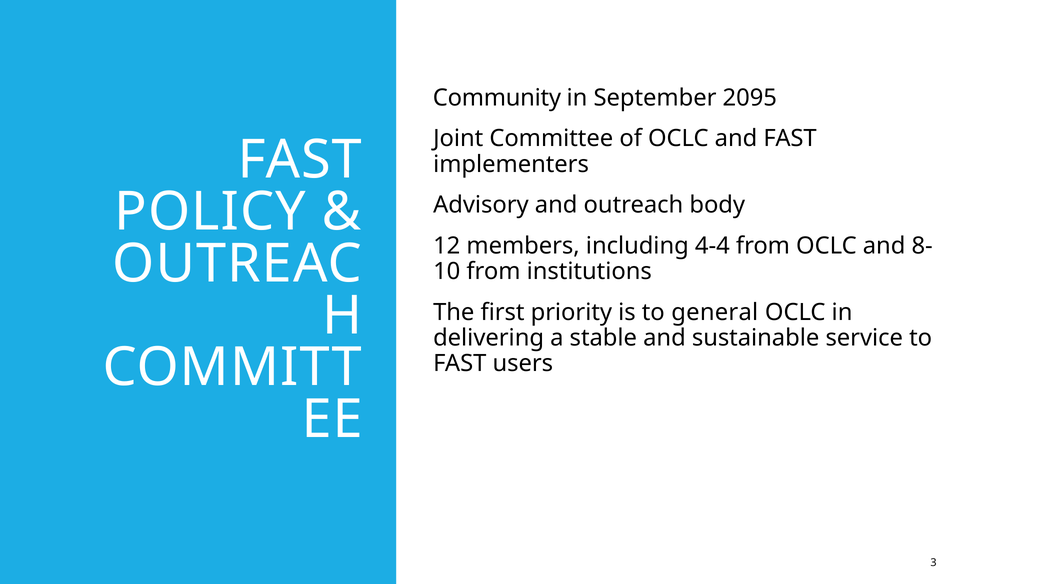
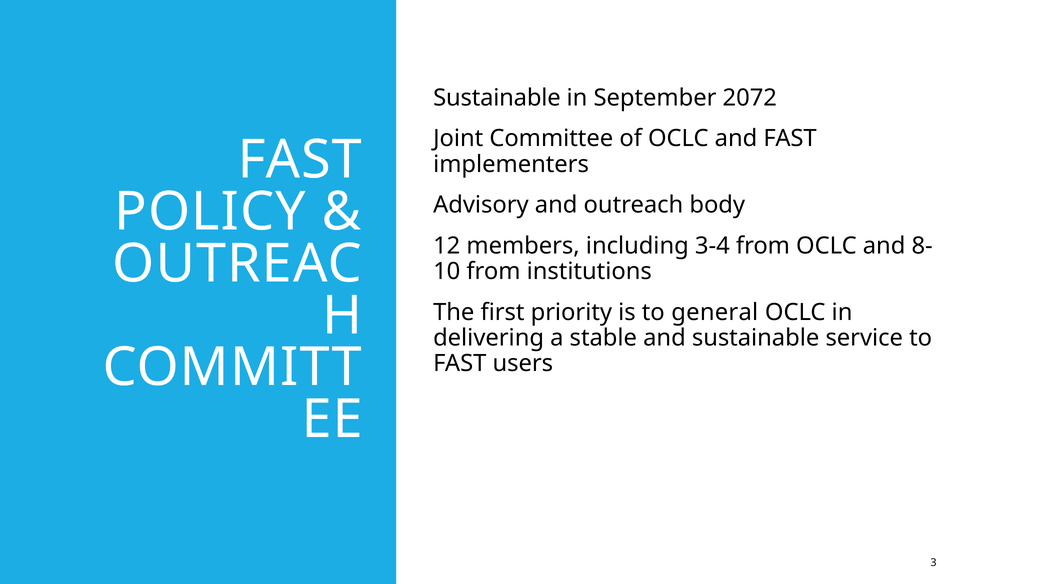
Community: Community -> Sustainable (497, 98)
2095: 2095 -> 2072 (750, 98)
4-4: 4-4 -> 3-4 (712, 246)
